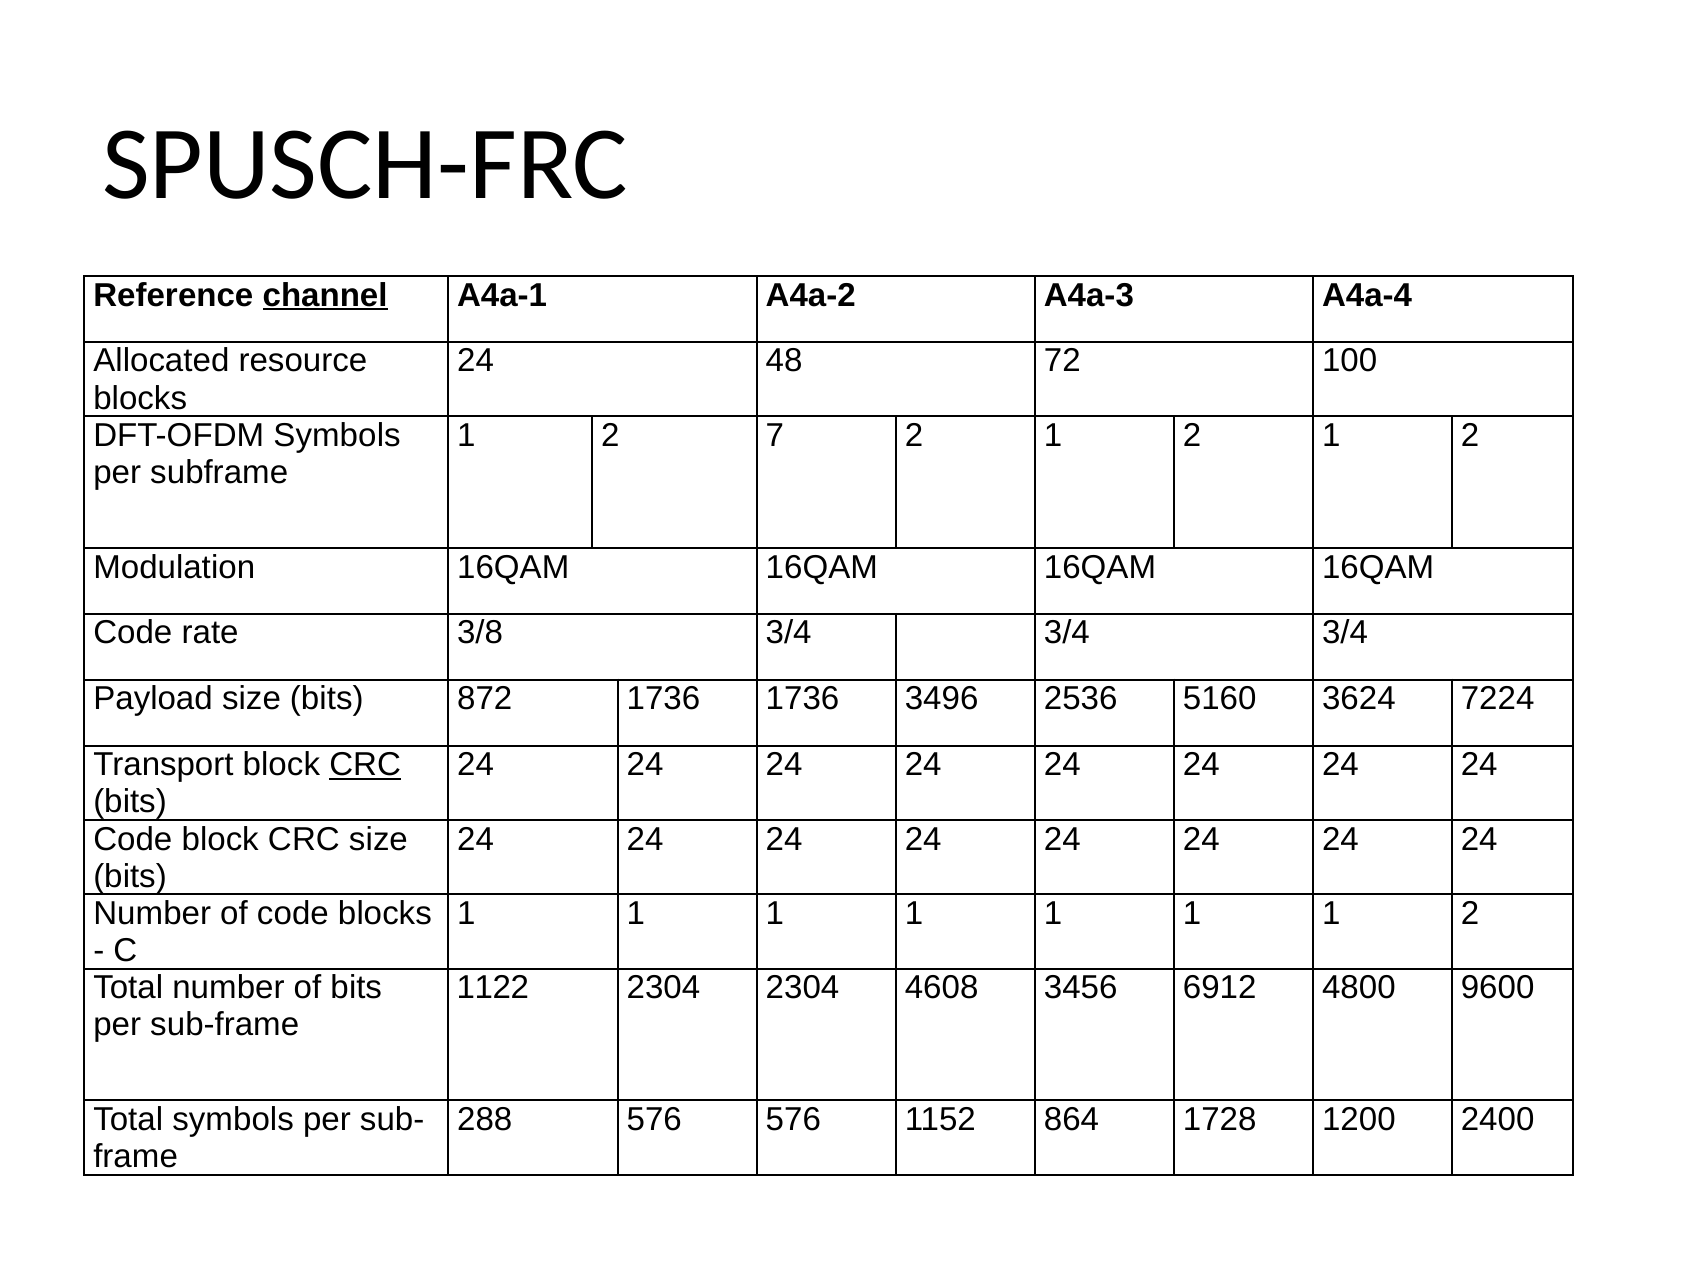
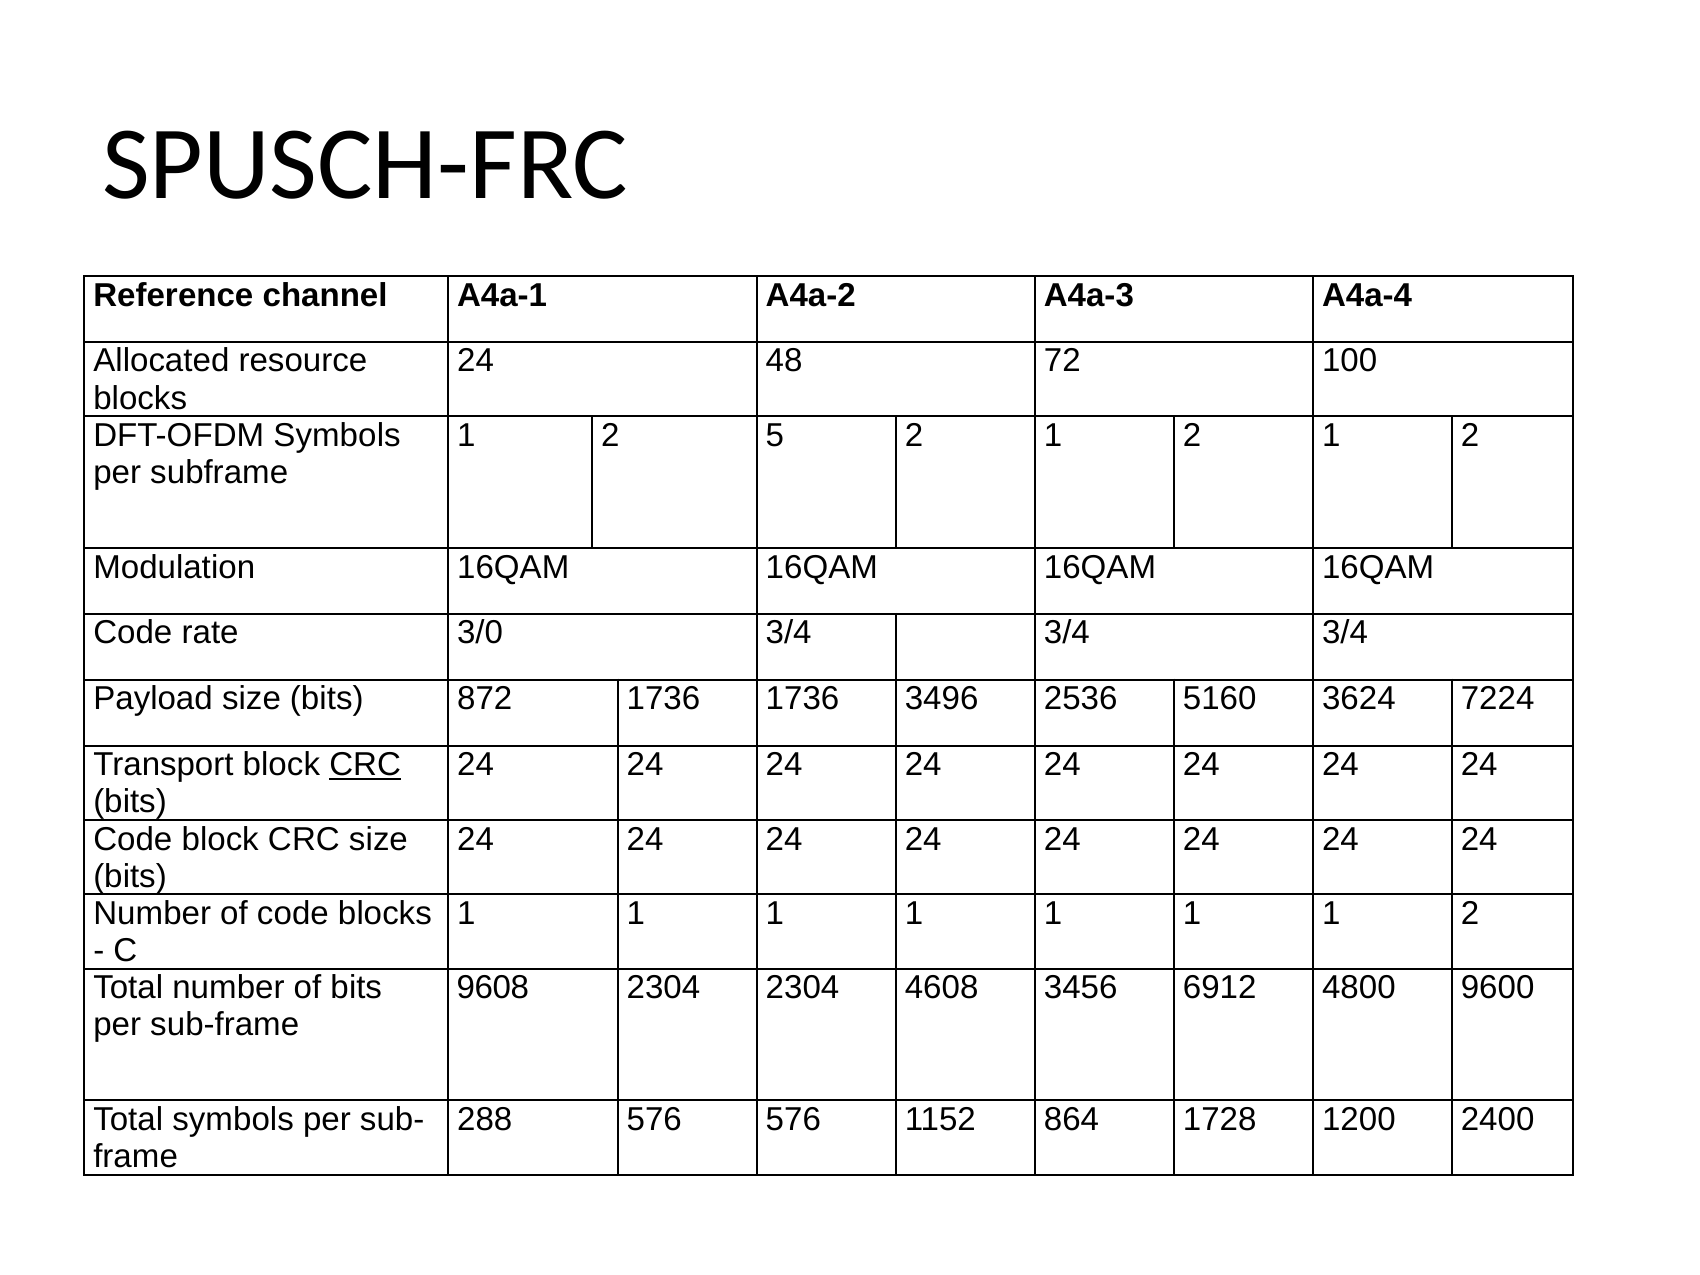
channel underline: present -> none (325, 295)
7: 7 -> 5 (775, 435)
3/8: 3/8 -> 3/0 (480, 633)
1122: 1122 -> 9608 (493, 988)
